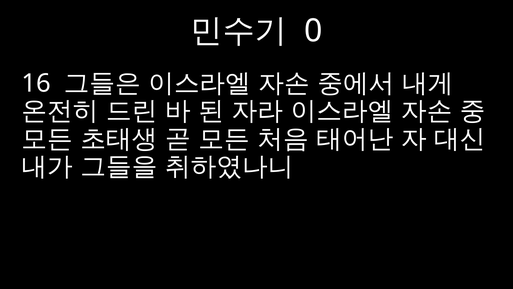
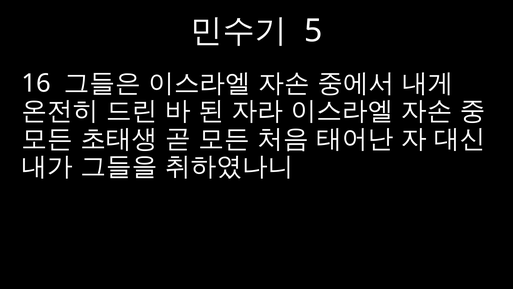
0: 0 -> 5 (313, 31)
